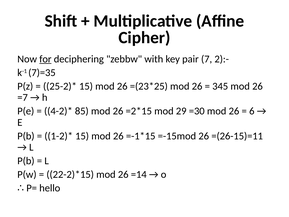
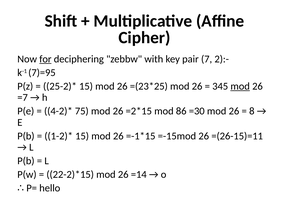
7)=35: 7)=35 -> 7)=95 (42, 73)
mod underline: none -> present (240, 86)
85: 85 -> 75 (82, 111)
29: 29 -> 86 (181, 111)
6: 6 -> 8 (252, 111)
